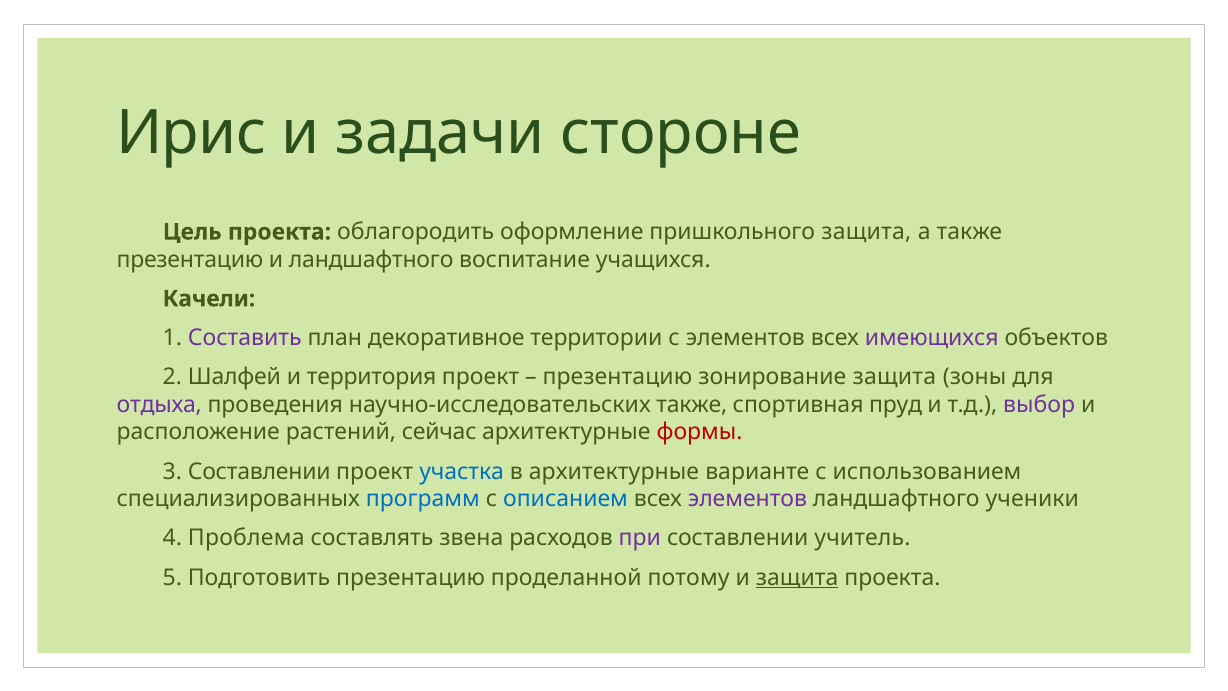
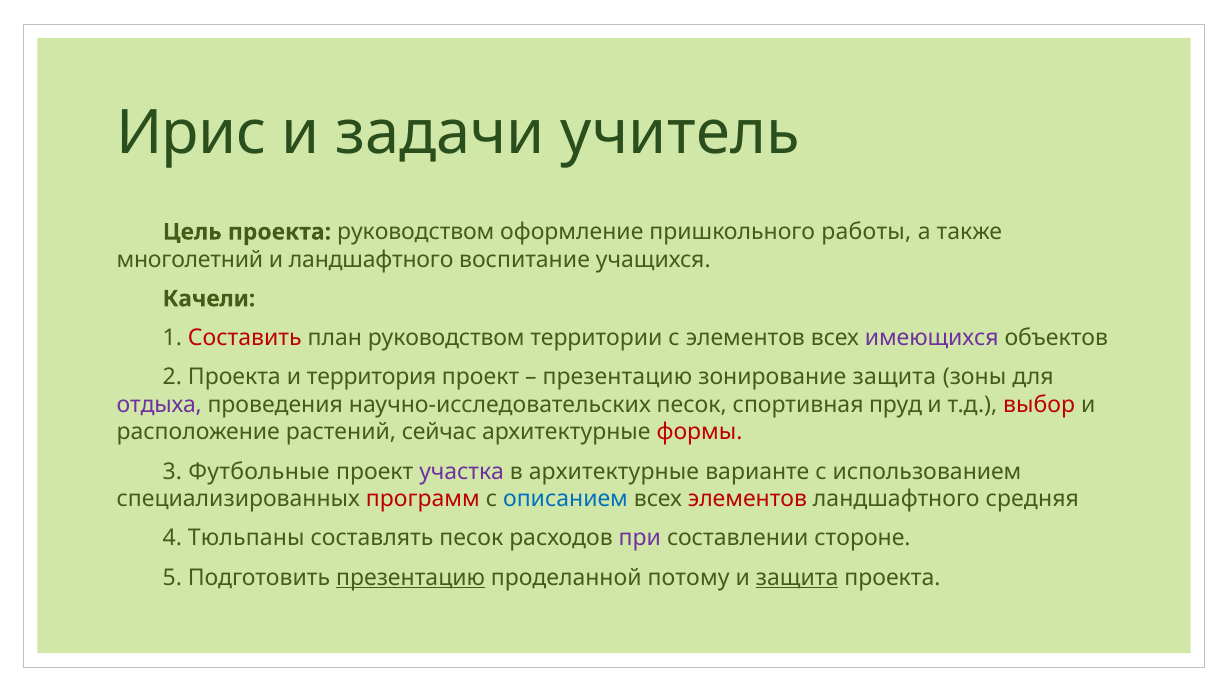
стороне: стороне -> учитель (681, 133)
проекта облагородить: облагородить -> руководством (416, 232)
пришкольного защита: защита -> работы (866, 232)
презентацию: презентацию -> многолетний (190, 259)
Составить colour: purple -> red (245, 338)
план декоративное: декоративное -> руководством (446, 338)
2 Шалфей: Шалфей -> Проекта (234, 377)
научно-исследовательских также: также -> песок (692, 405)
выбор colour: purple -> red (1039, 405)
3 Составлении: Составлении -> Футбольные (259, 471)
участка colour: blue -> purple (462, 471)
программ colour: blue -> red (423, 499)
элементов colour: purple -> red (747, 499)
ученики: ученики -> средняя (1032, 499)
Проблема: Проблема -> Тюльпаны (246, 538)
составлять звена: звена -> песок (471, 538)
учитель: учитель -> стороне (863, 538)
презентацию underline: none -> present (411, 577)
